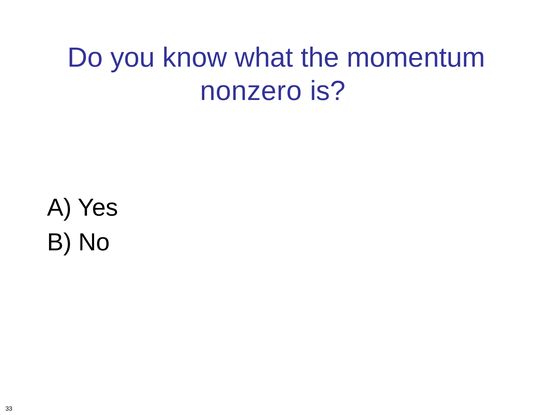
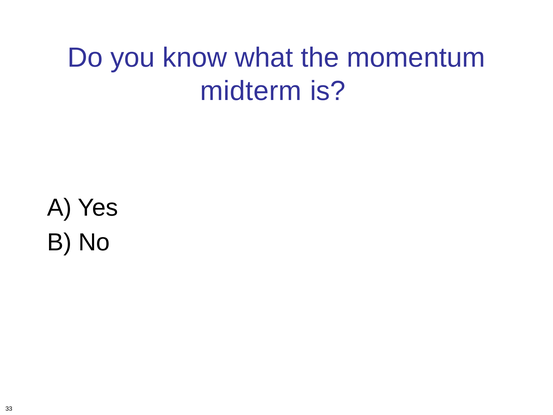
nonzero: nonzero -> midterm (251, 91)
